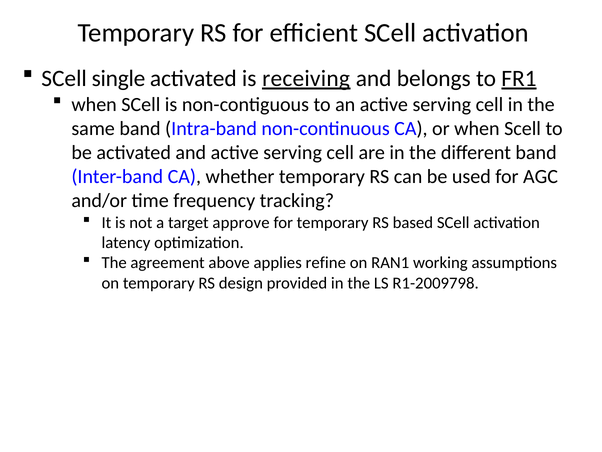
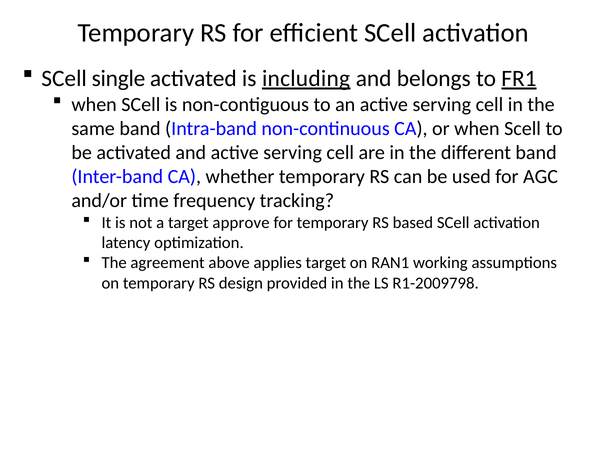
receiving: receiving -> including (306, 78)
applies refine: refine -> target (326, 263)
